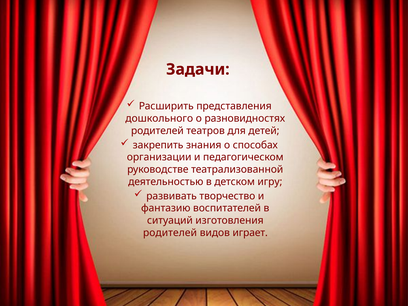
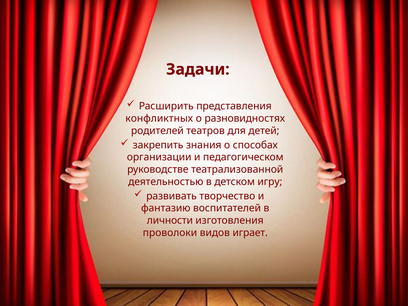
дошкольного: дошкольного -> конфликтных (159, 119)
ситуаций: ситуаций -> личности (170, 221)
родителей: родителей -> проволоки (170, 233)
